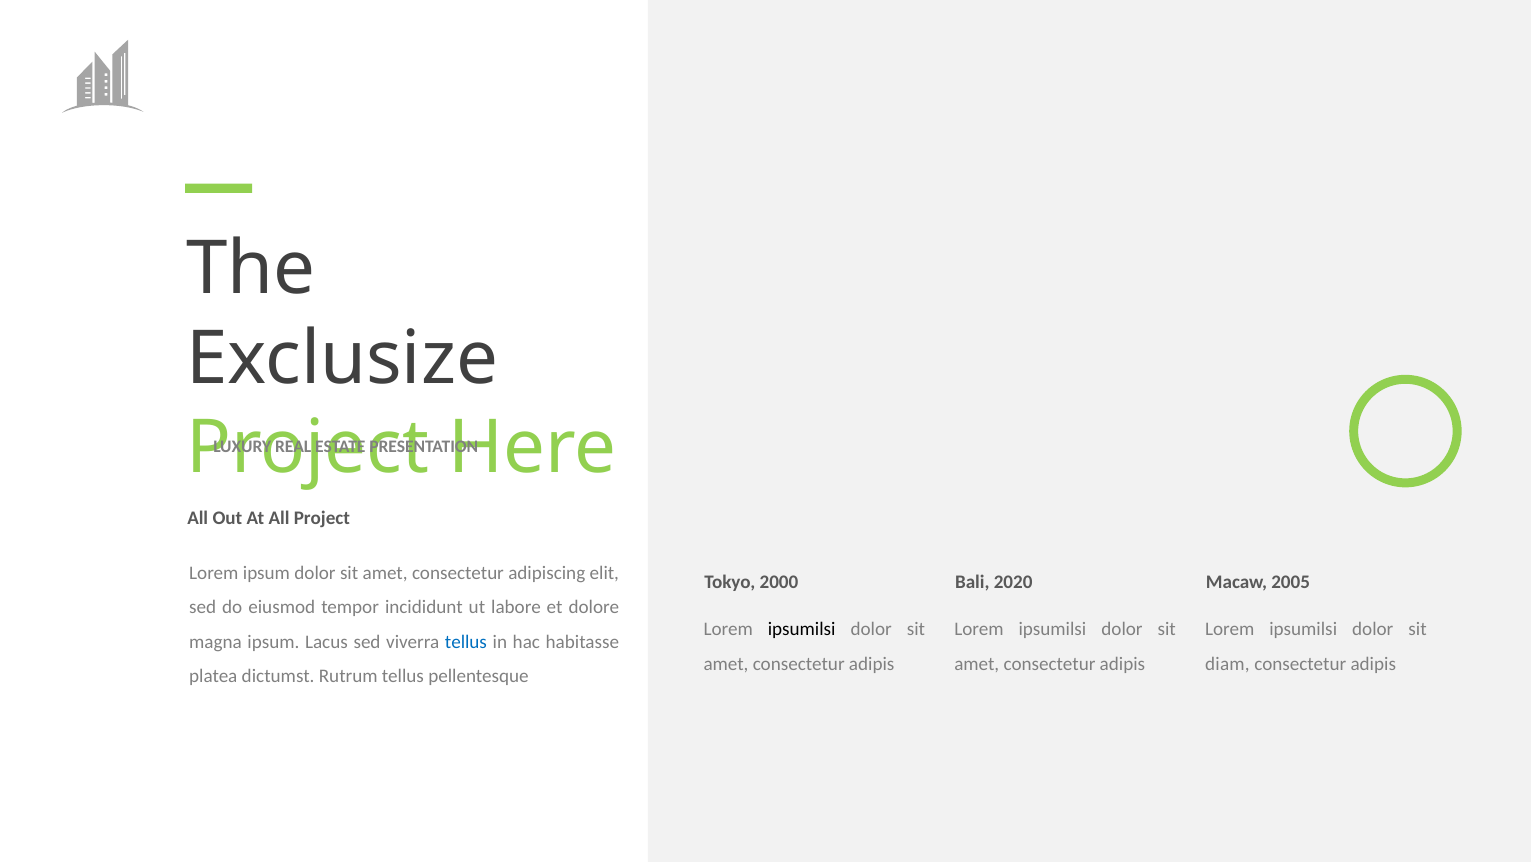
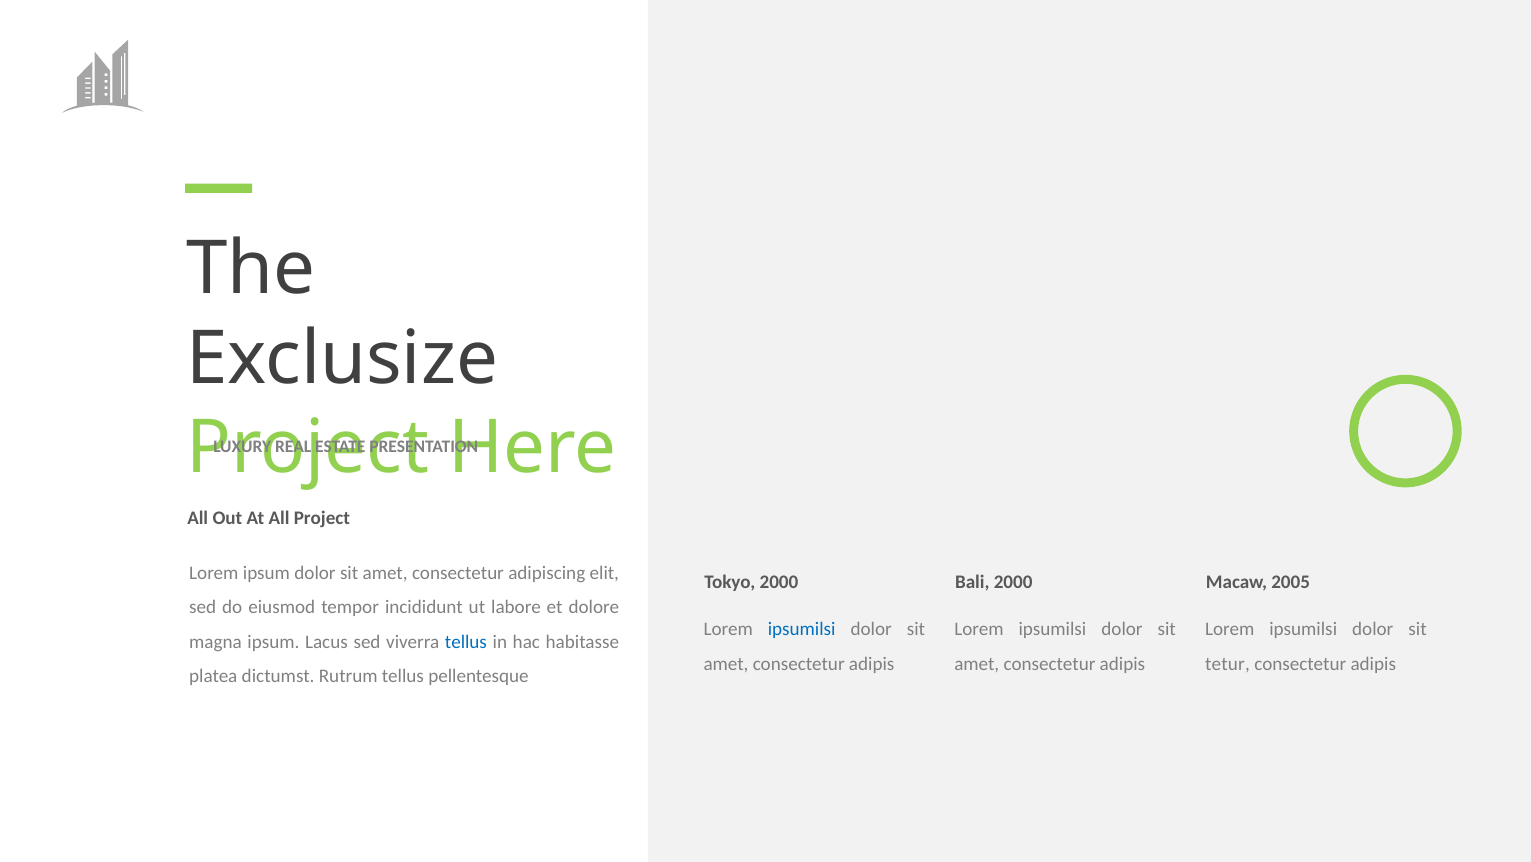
Bali 2020: 2020 -> 2000 (1013, 582)
ipsumilsi colour: black -> blue (802, 629)
diam: diam -> tetur (1227, 663)
